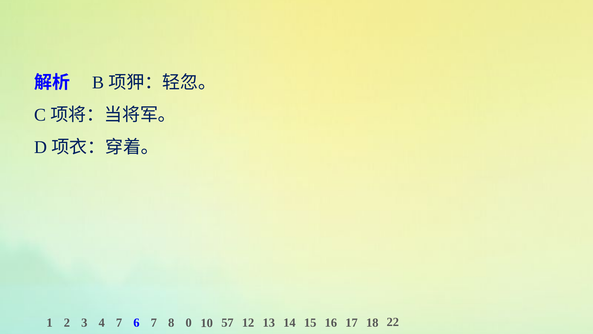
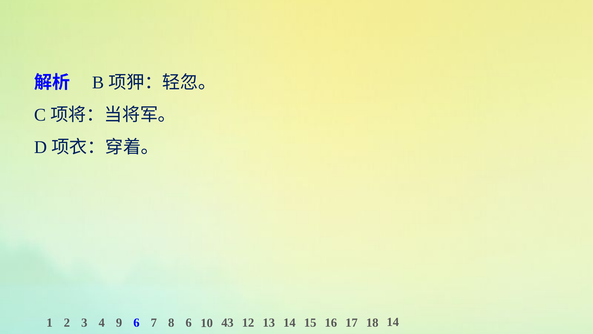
4 7: 7 -> 9 (119, 322)
8 0: 0 -> 6 (189, 322)
57: 57 -> 43 (227, 322)
18 22: 22 -> 14 (393, 322)
